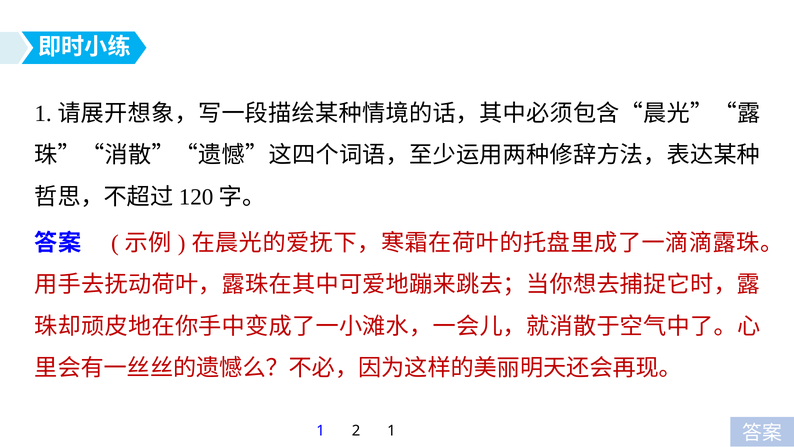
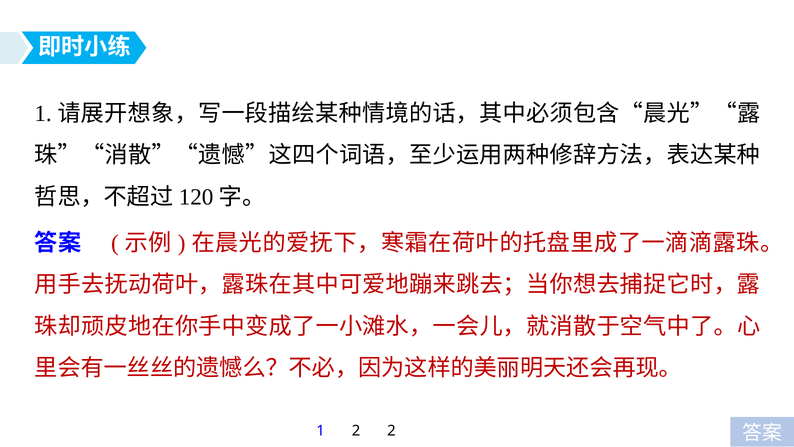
2 1: 1 -> 2 (391, 431)
